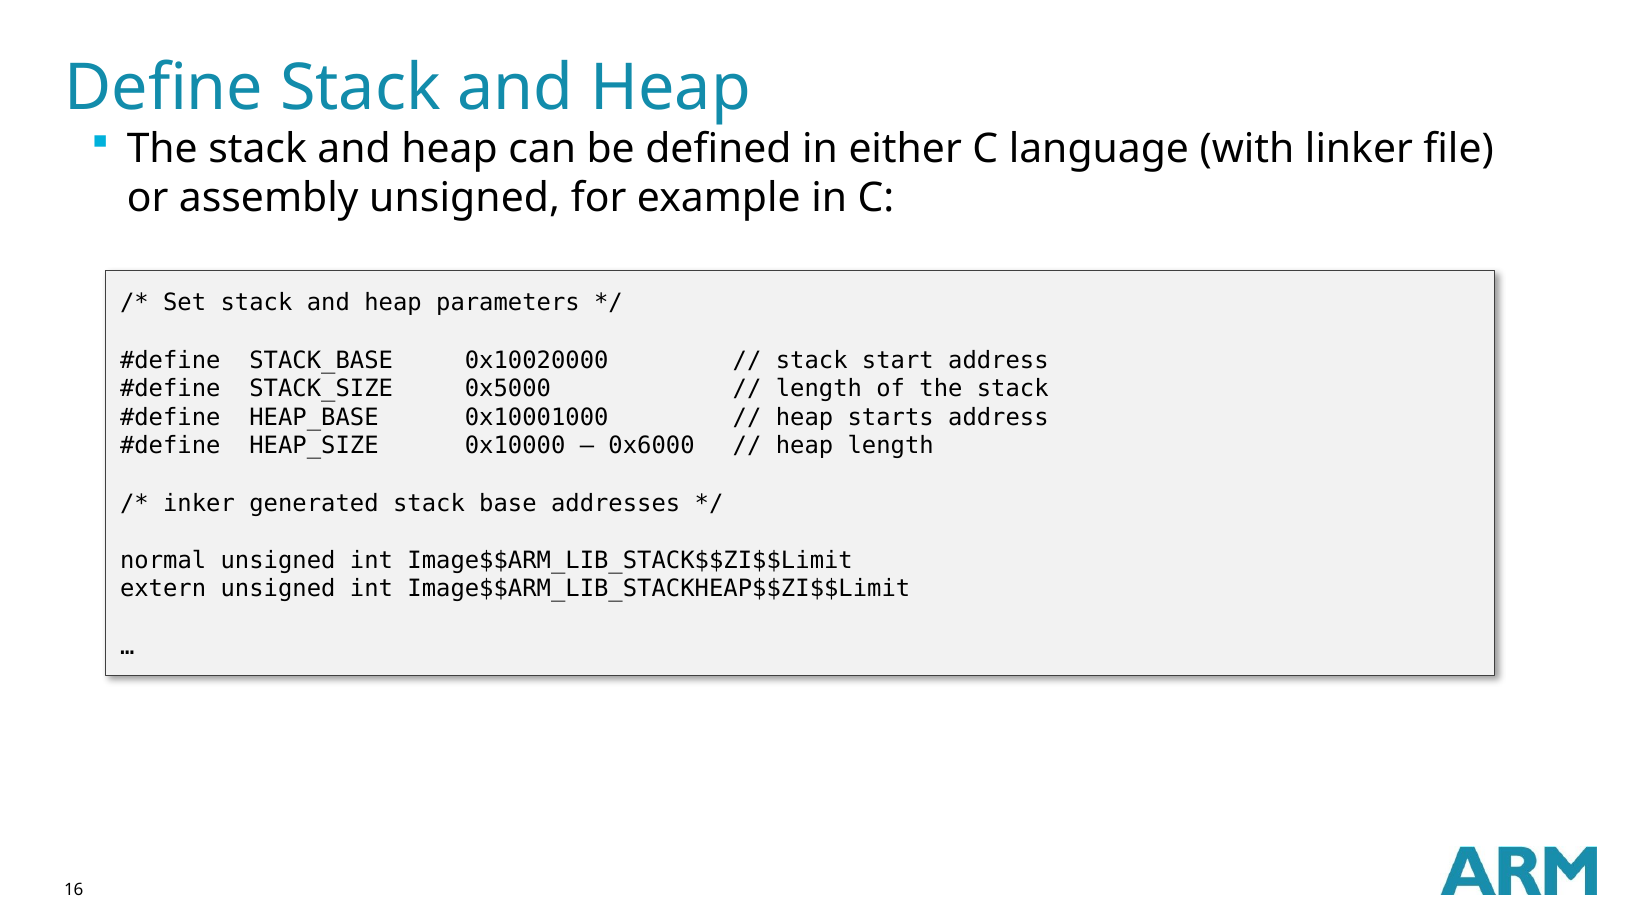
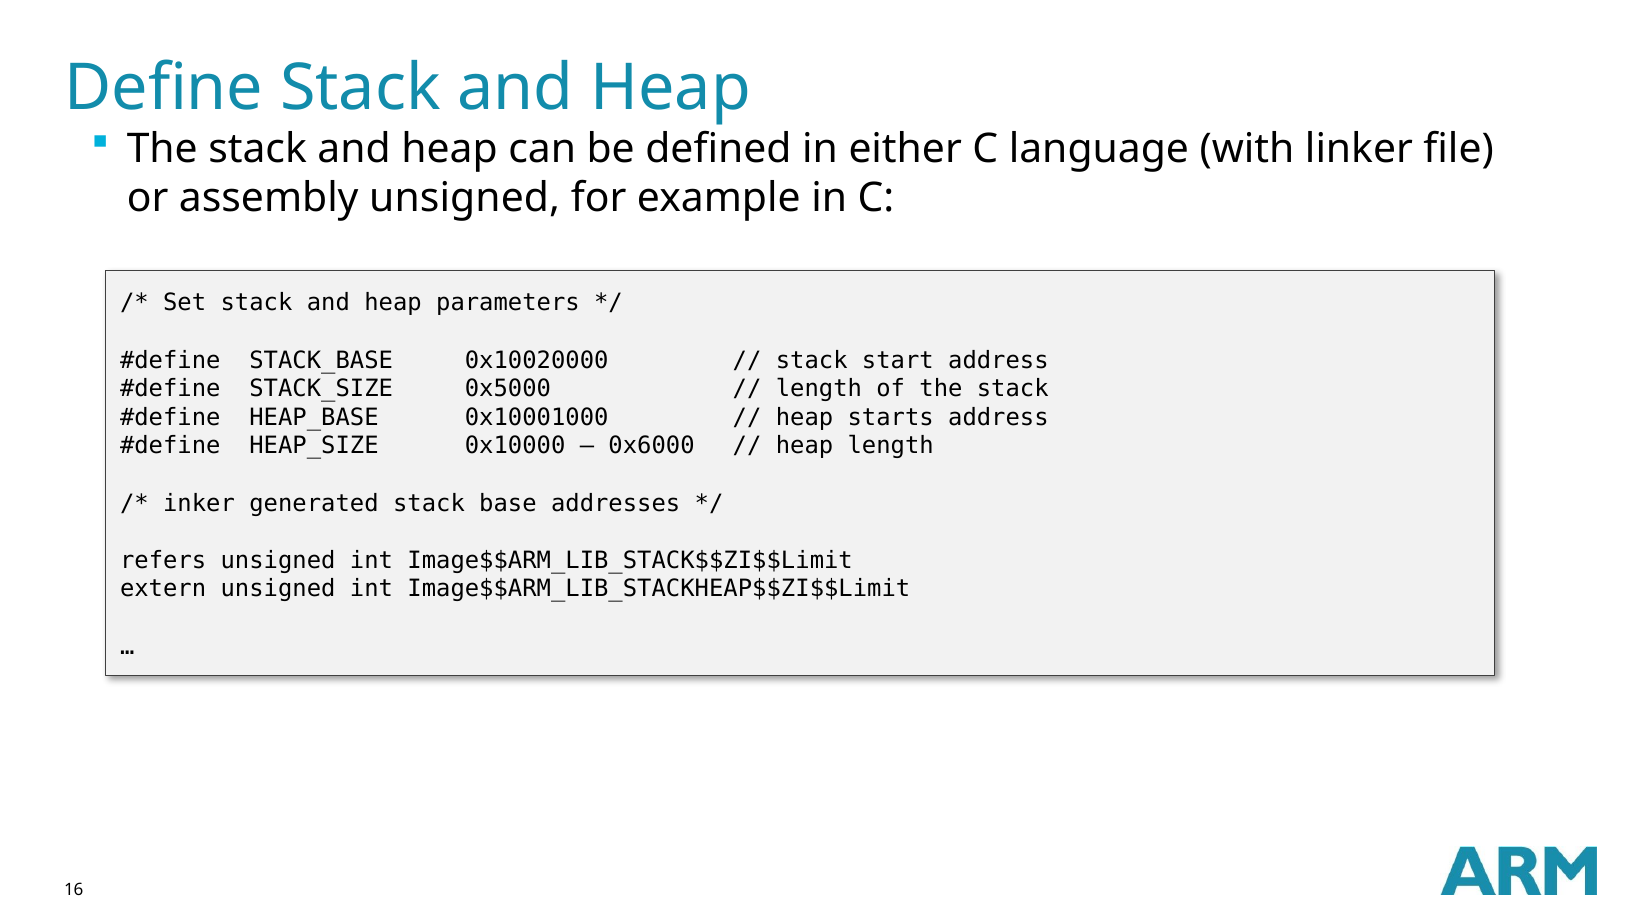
normal: normal -> refers (163, 560)
